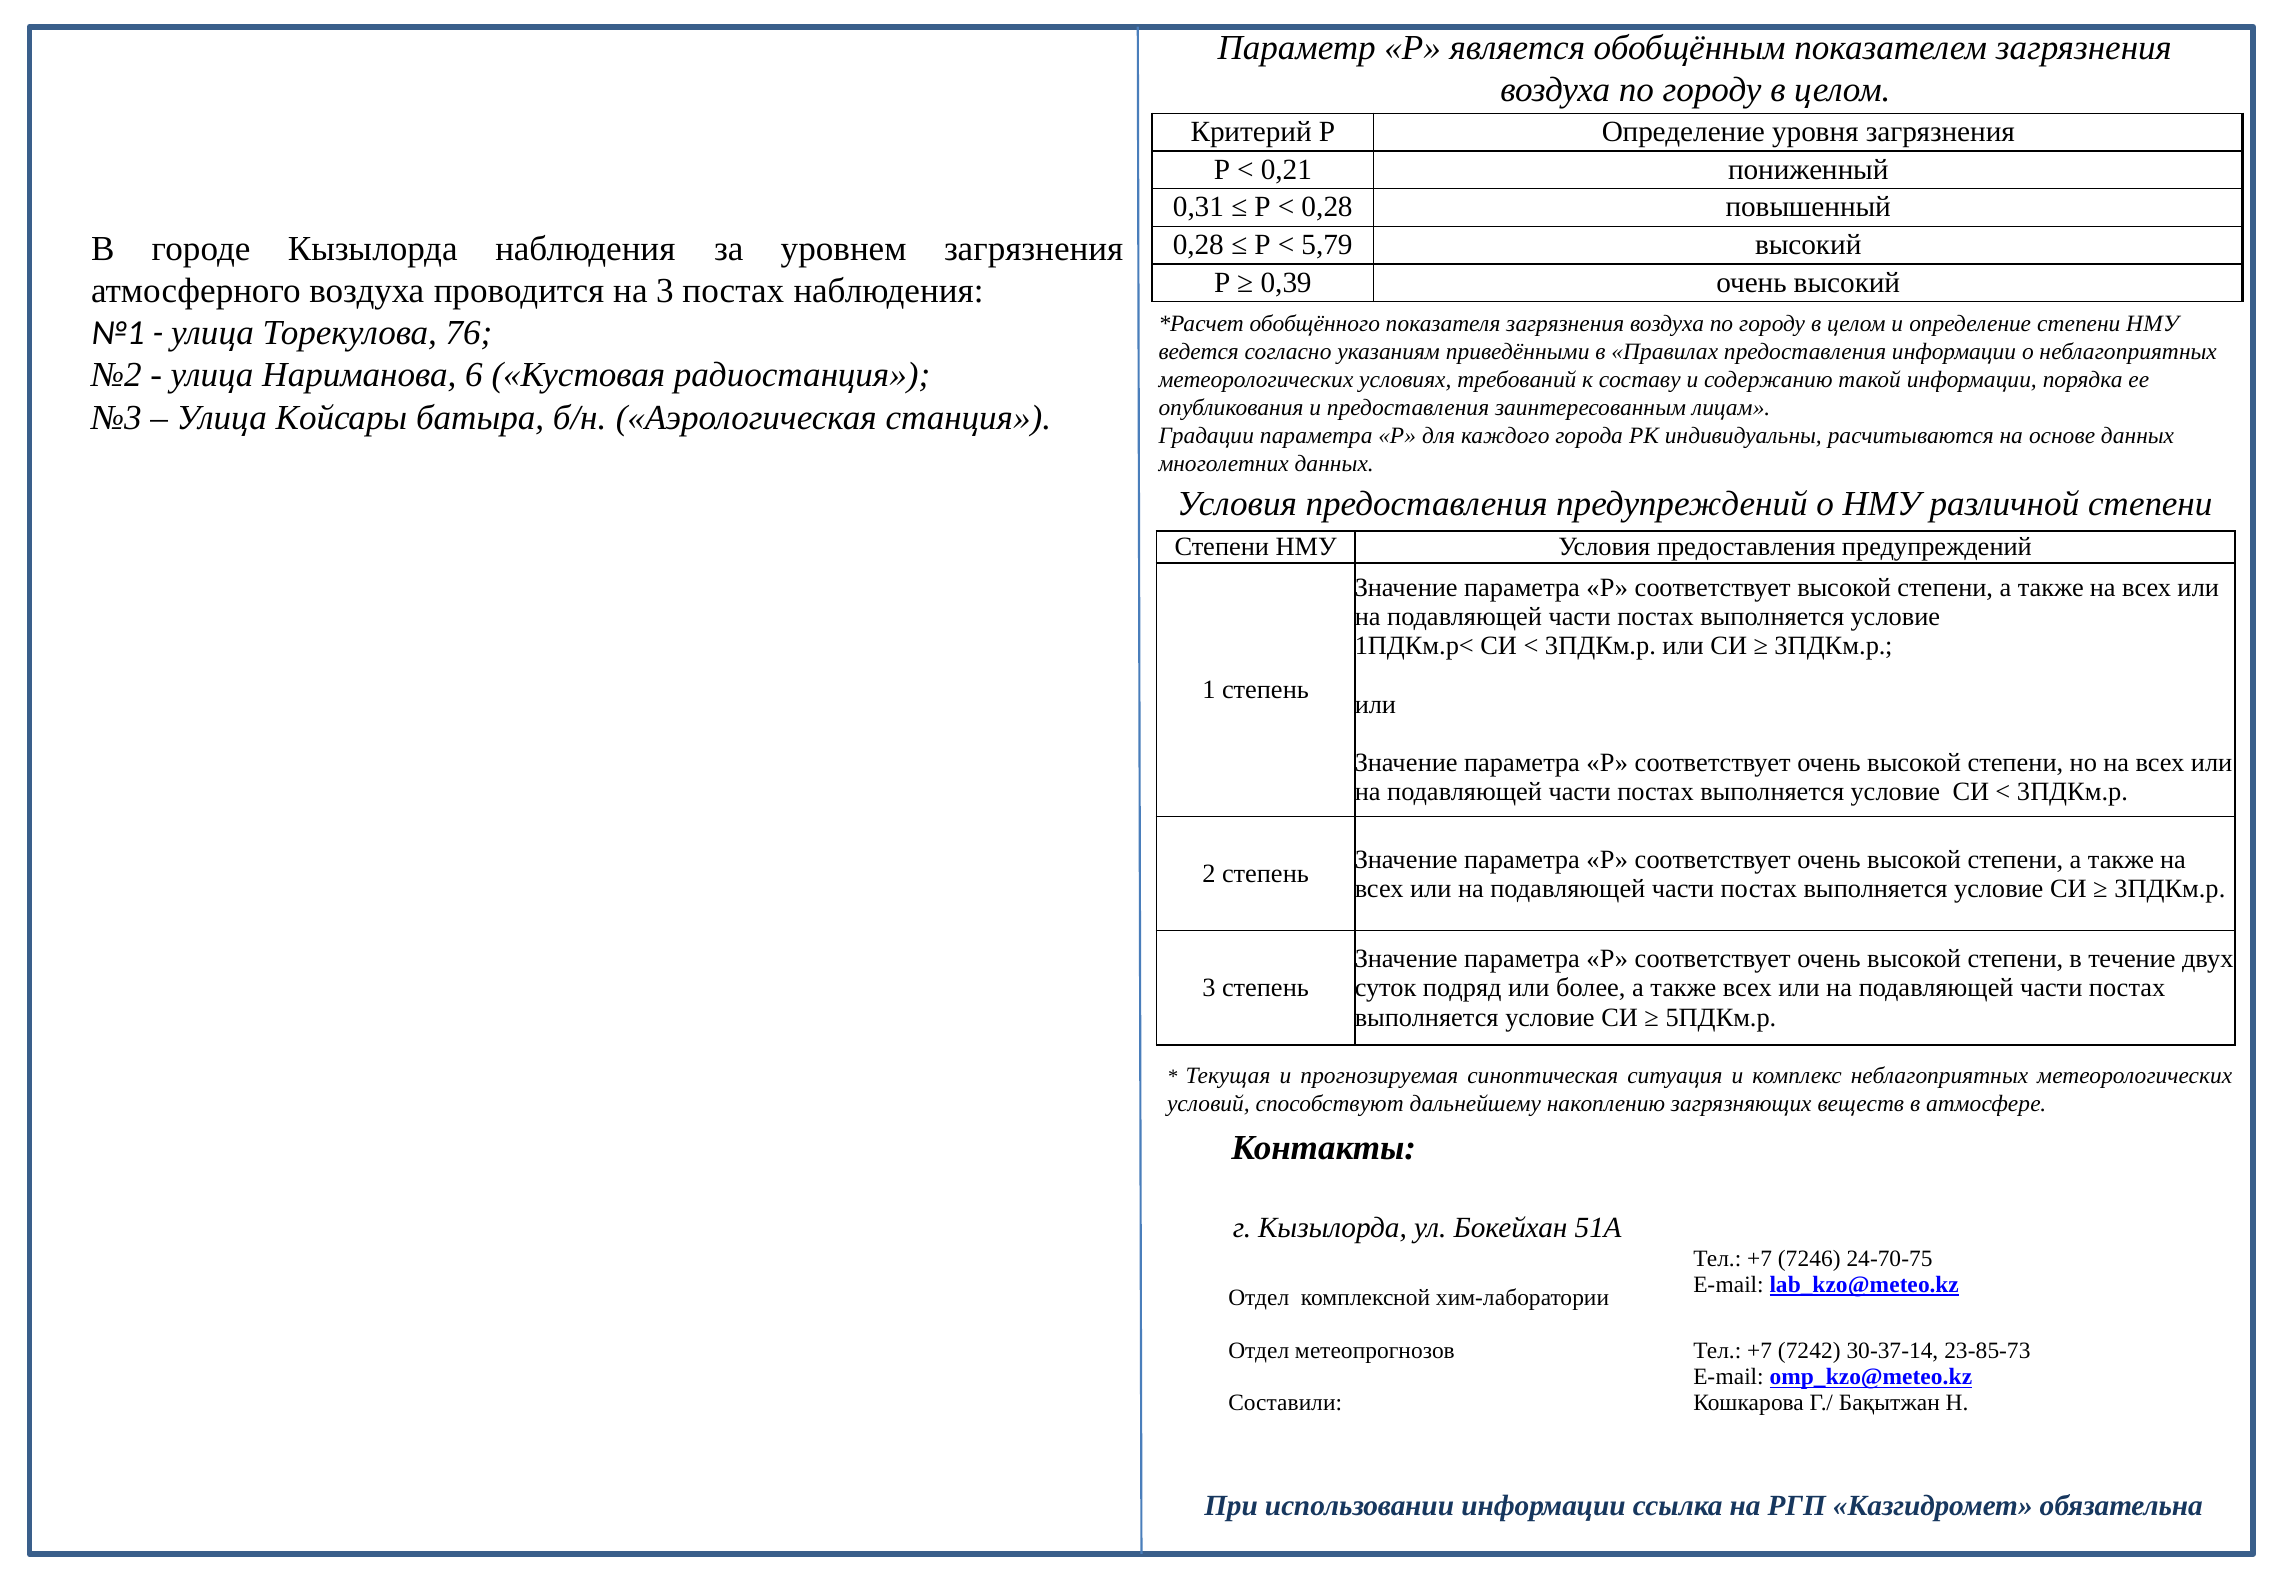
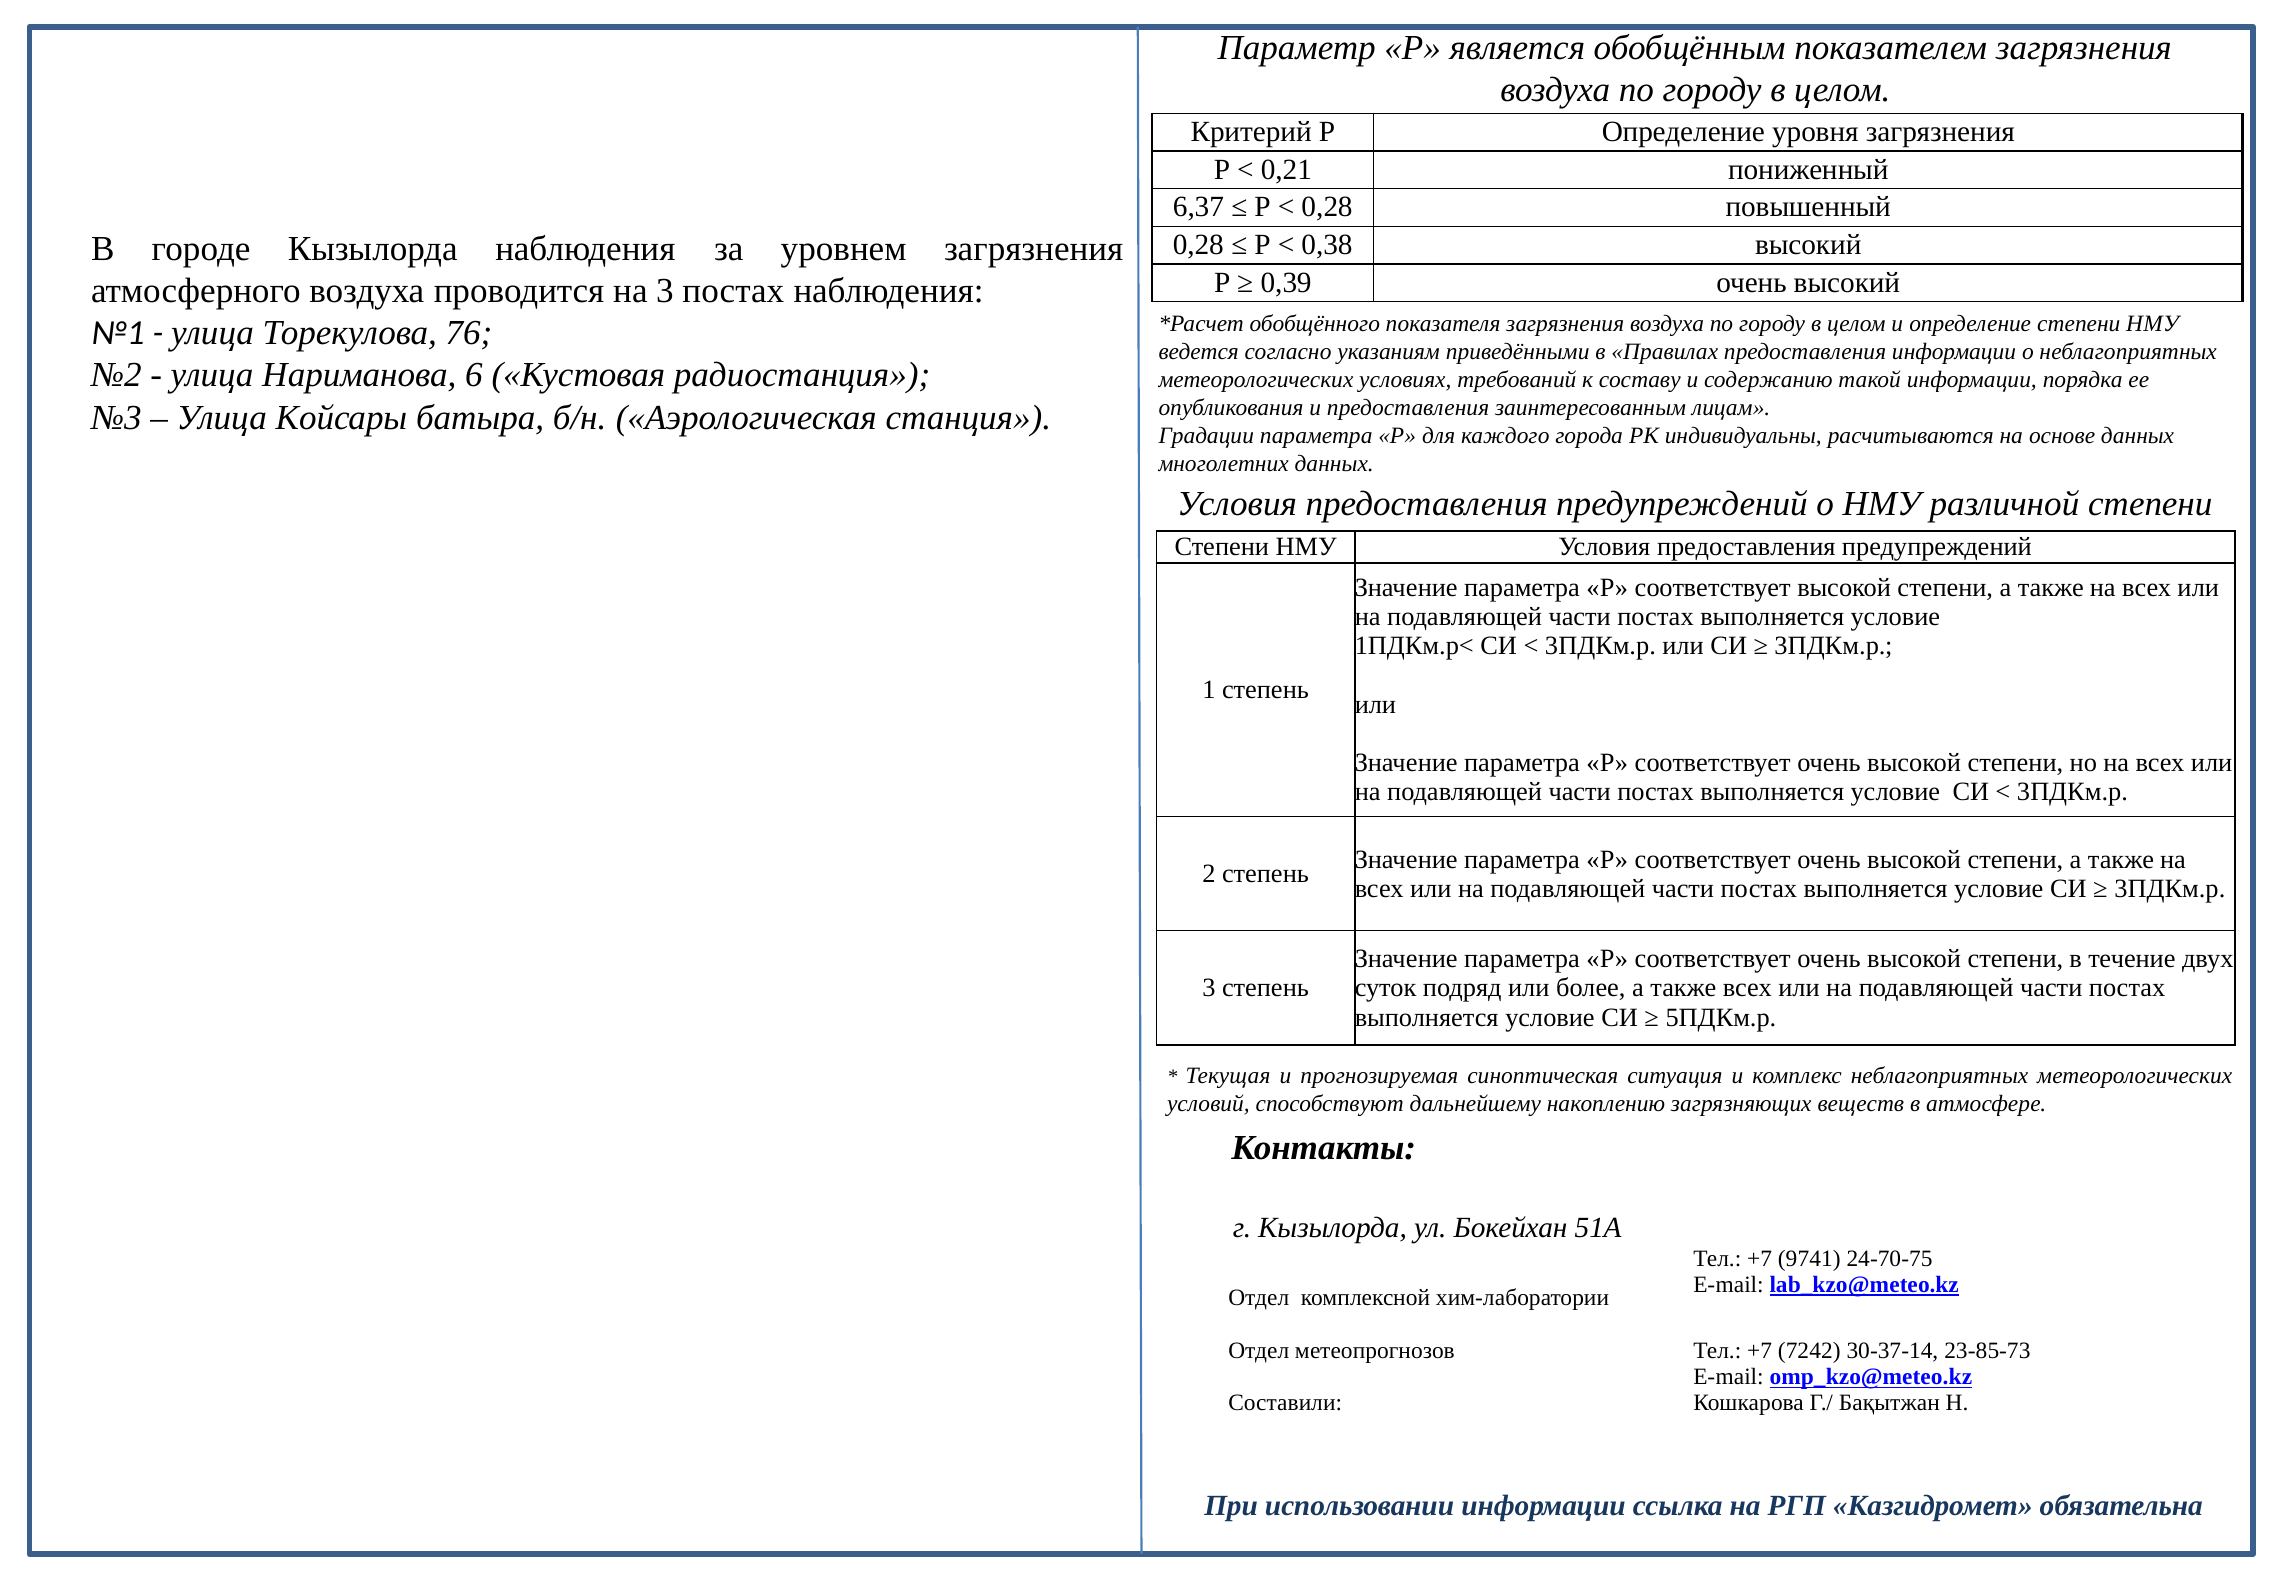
0,31: 0,31 -> 6,37 (1198, 207)
5,79: 5,79 -> 0,38 (1327, 245)
7246: 7246 -> 9741 (1809, 1258)
